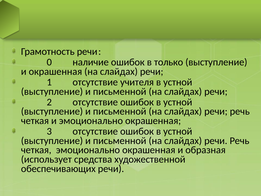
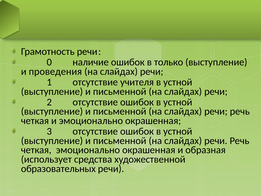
и окрашенная: окрашенная -> проведения (55, 71)
обеспечивающих: обеспечивающих -> образовательных (58, 168)
